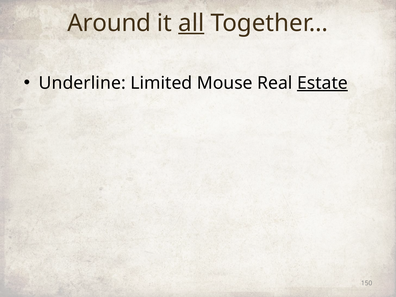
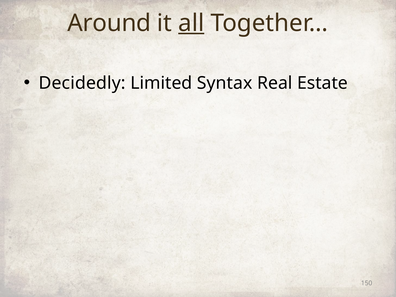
Underline: Underline -> Decidedly (82, 83)
Mouse: Mouse -> Syntax (225, 83)
Estate underline: present -> none (322, 83)
